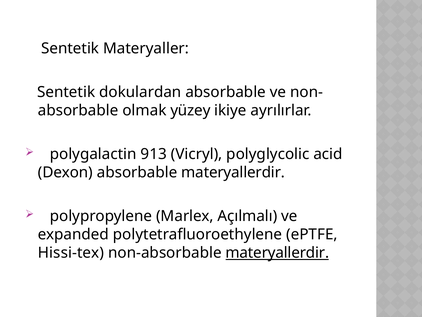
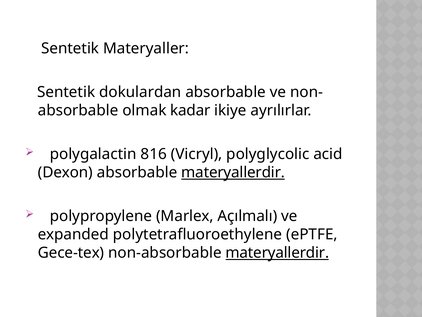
yüzey: yüzey -> kadar (190, 110)
913: 913 -> 816 (154, 154)
materyallerdir underline: none -> present (233, 172)
Hissi-tex: Hissi-tex -> Gece-tex (71, 252)
